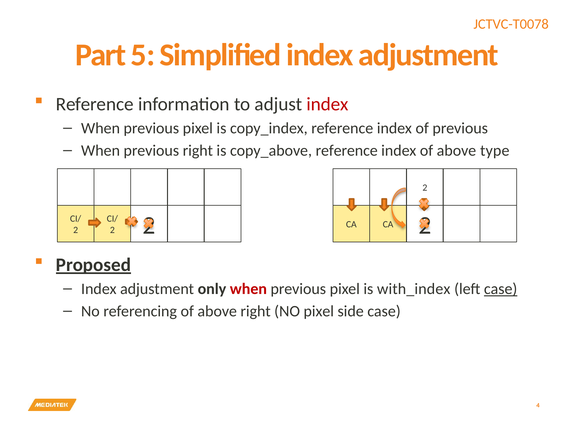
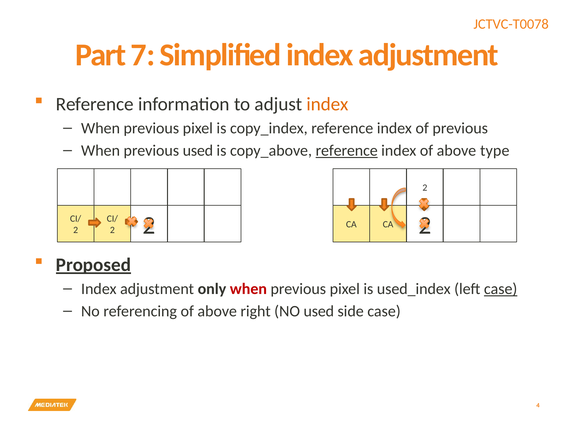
5: 5 -> 7 (143, 55)
index colour: red -> orange (327, 104)
previous right: right -> used (198, 151)
reference underline: none -> present (347, 151)
with_index: with_index -> used_index (414, 289)
NO pixel: pixel -> used (319, 312)
